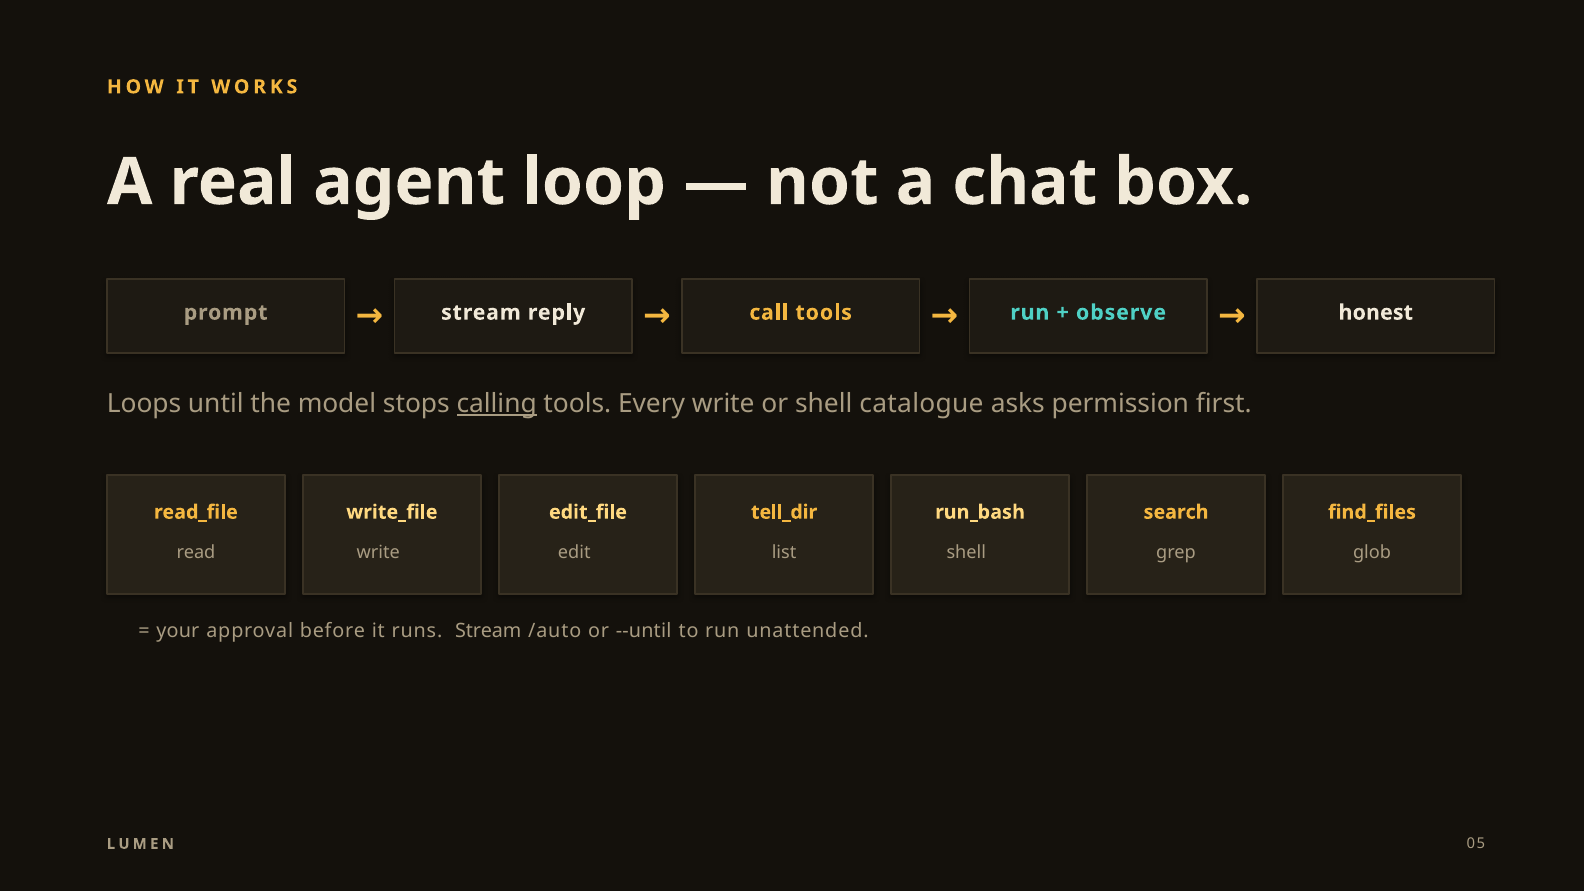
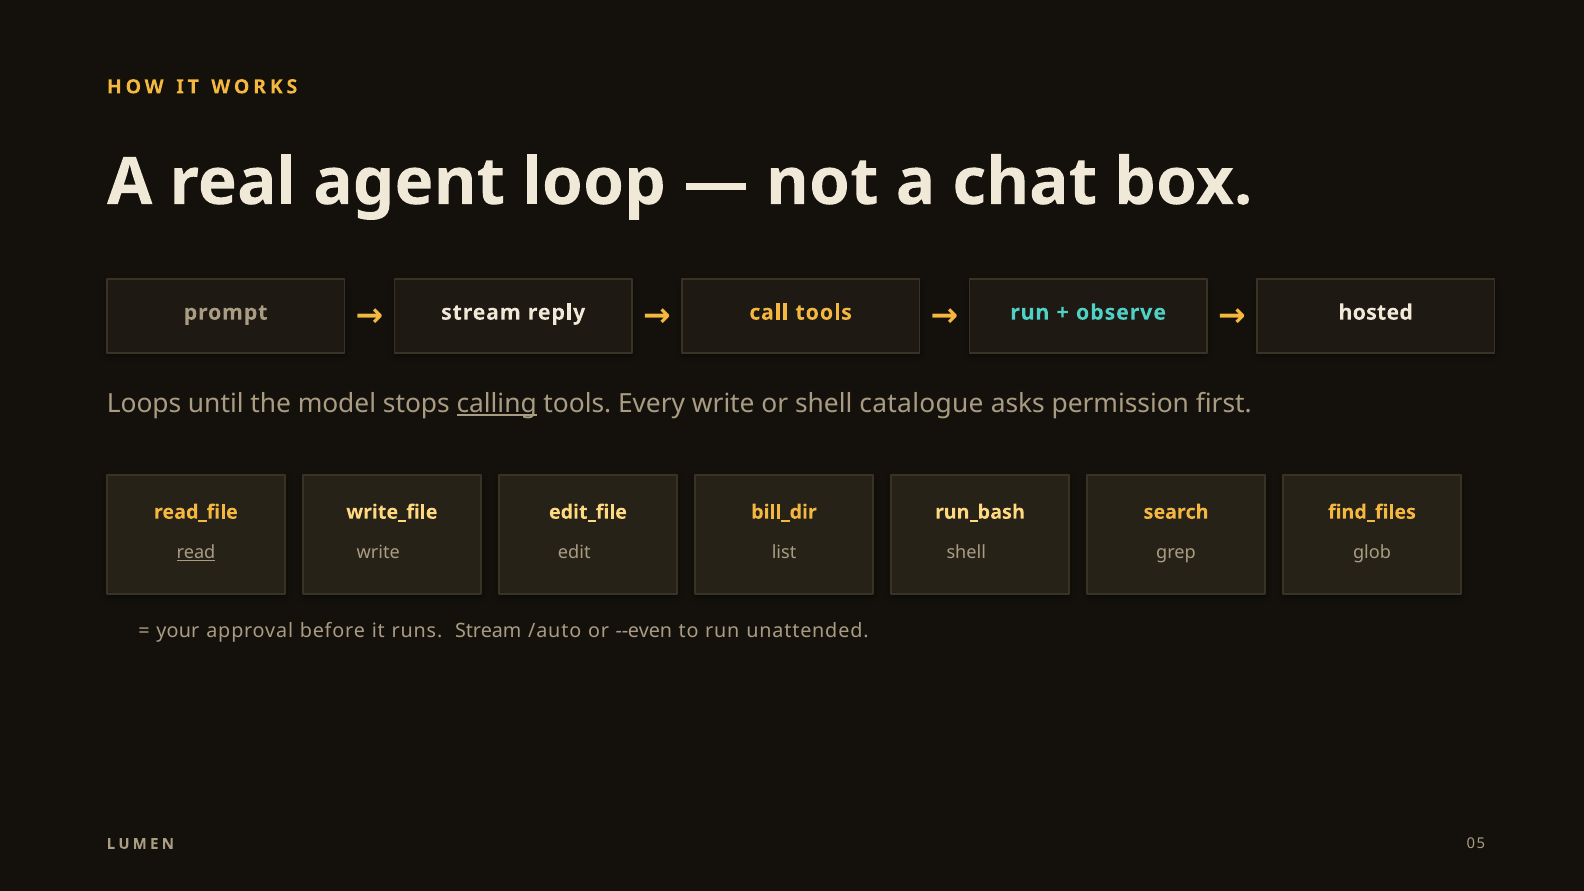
honest: honest -> hosted (1376, 313)
tell_dir: tell_dir -> bill_dir (784, 512)
read underline: none -> present (196, 553)
--until: --until -> --even (644, 631)
